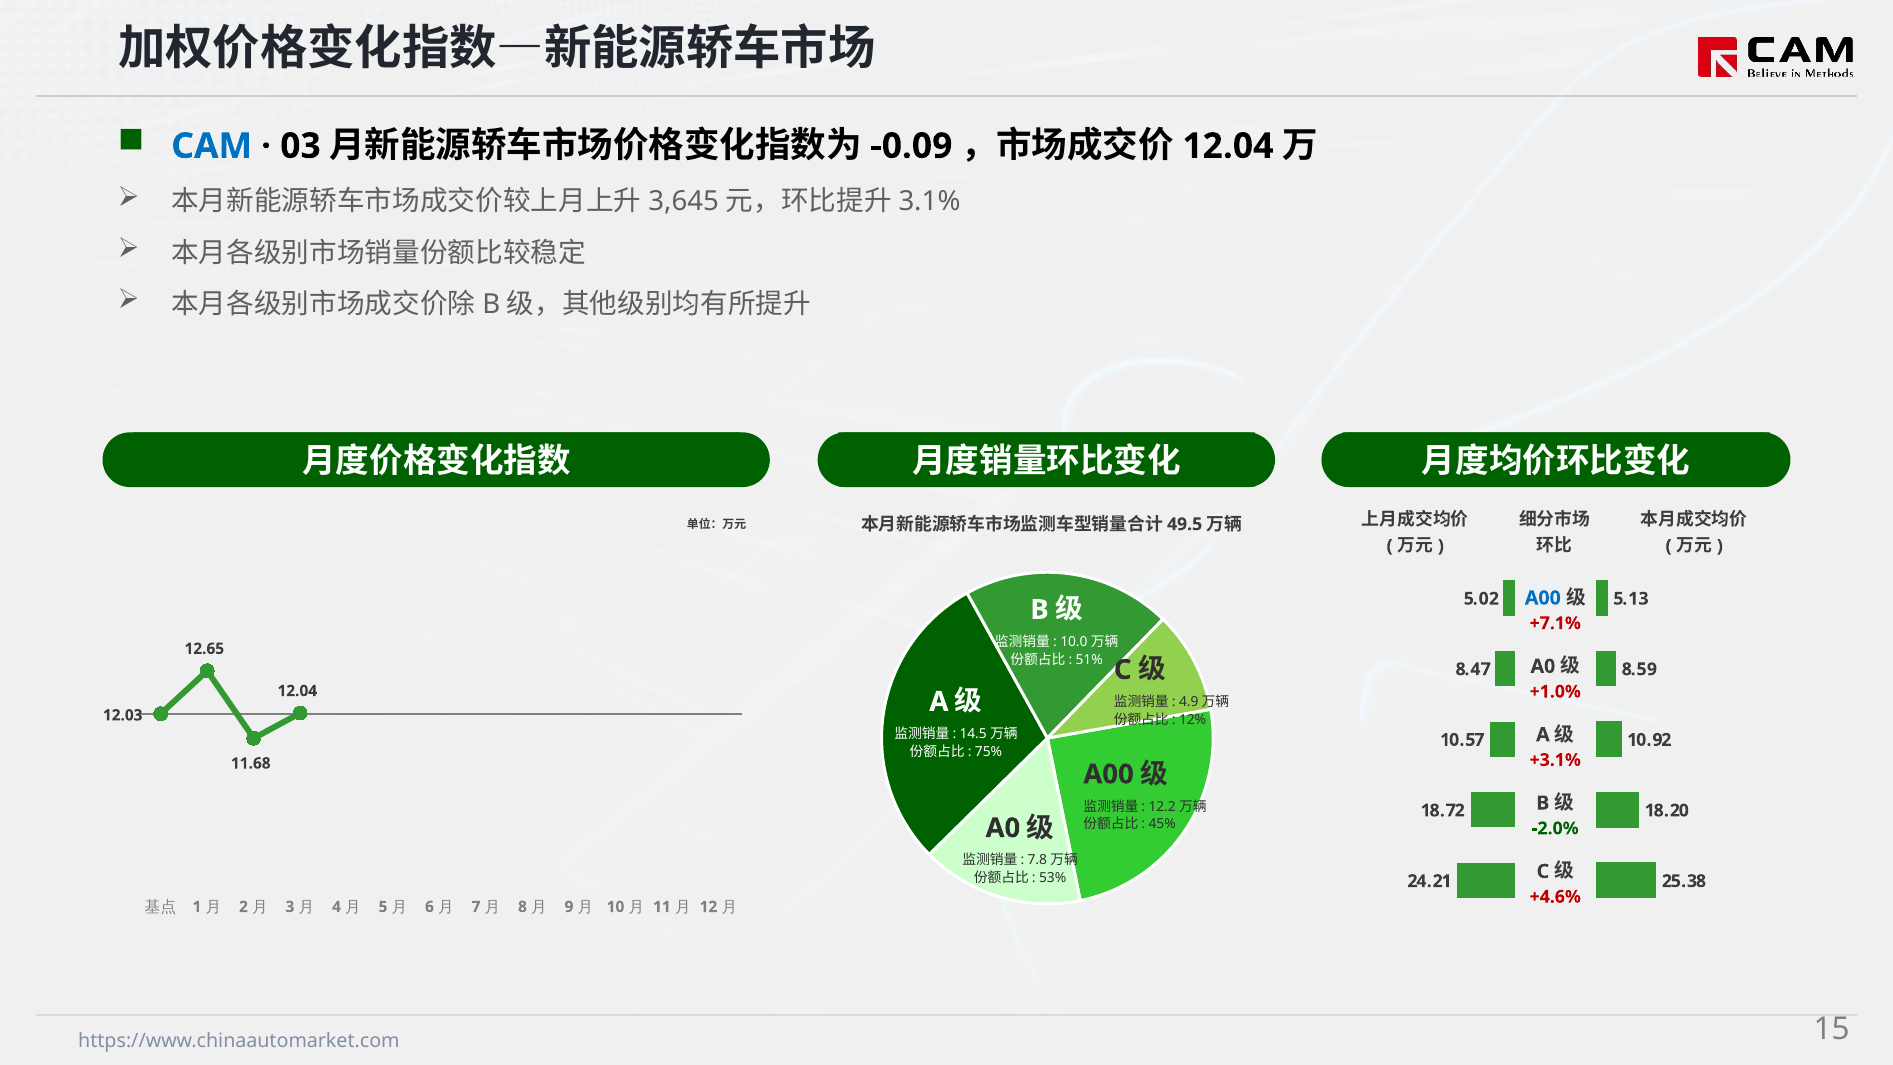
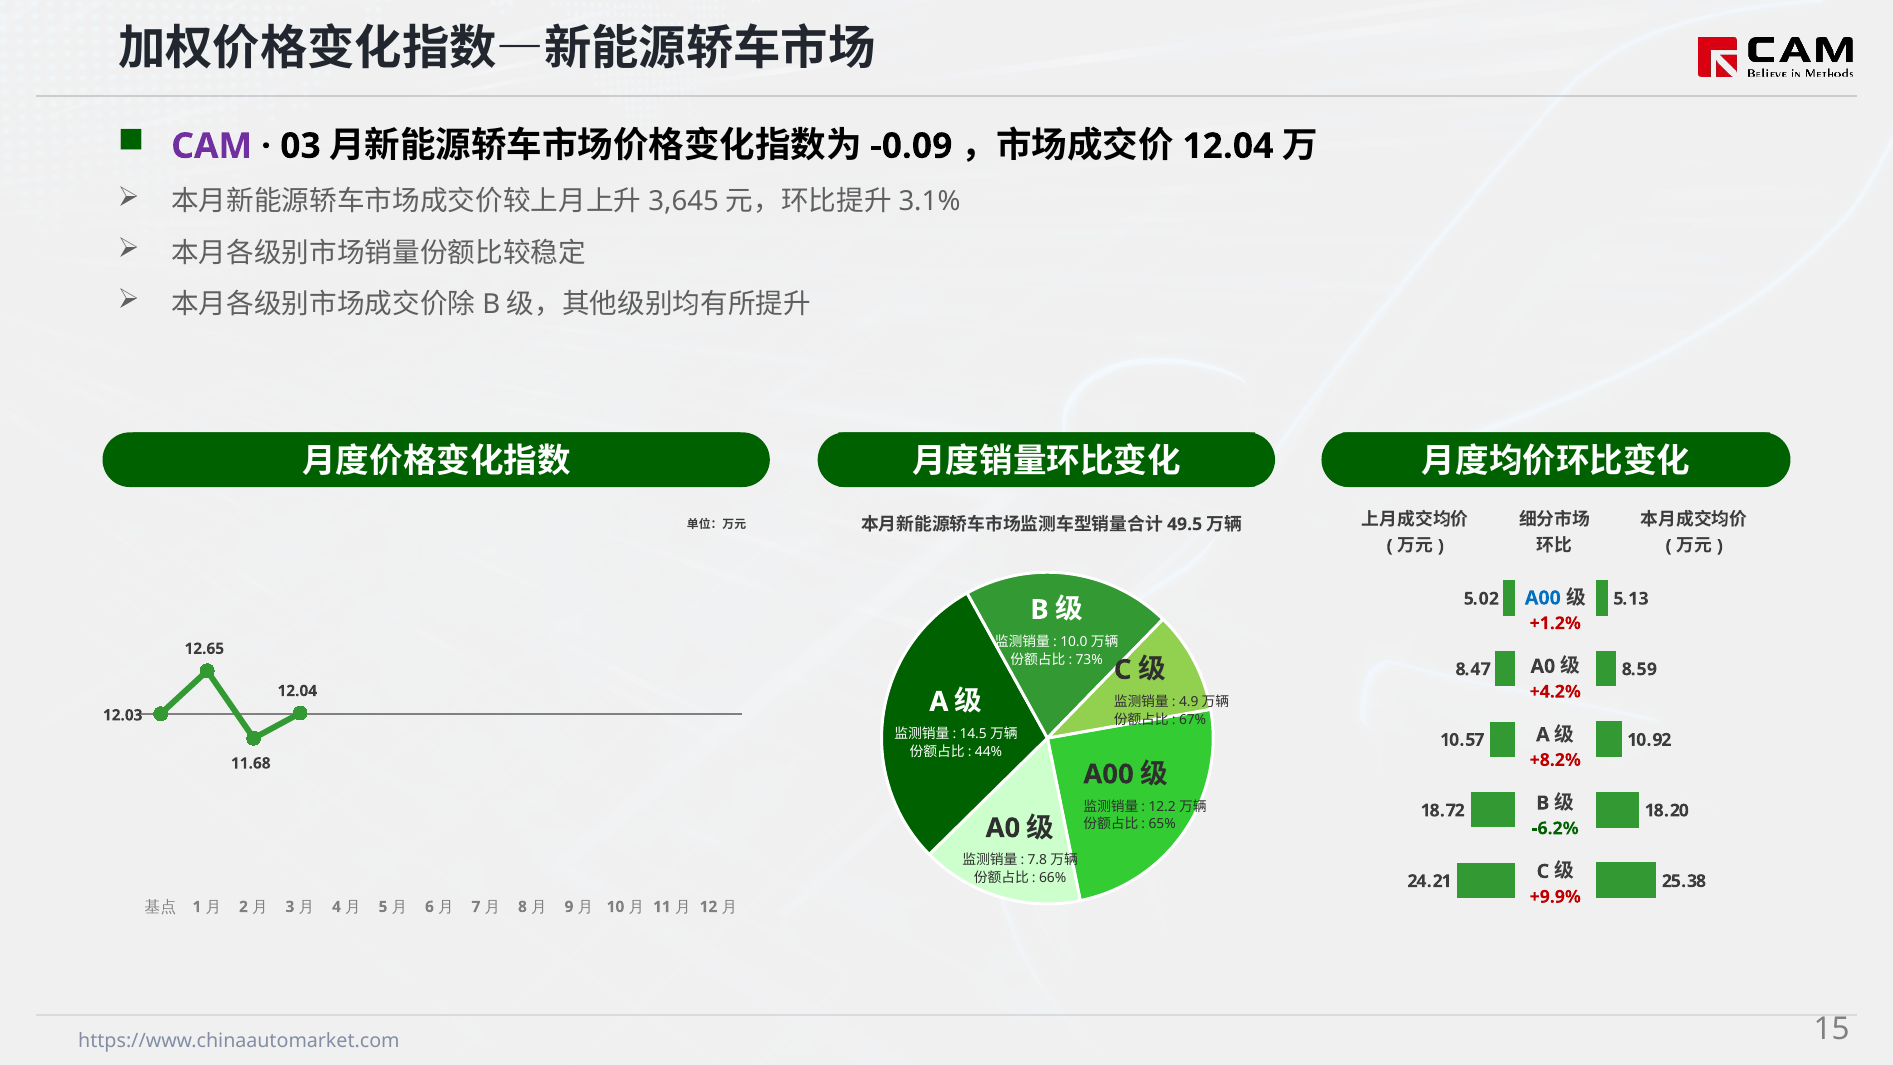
CAM colour: blue -> purple (212, 146)
+7.1%: +7.1% -> +1.2% (1555, 623)
51%: 51% -> 73% (1089, 660)
+1.0%: +1.0% -> +4.2% (1555, 692)
12%: 12% -> 67% (1193, 720)
75%: 75% -> 44% (989, 751)
+3.1%: +3.1% -> +8.2% (1555, 760)
45%: 45% -> 65% (1162, 824)
-2.0%: -2.0% -> -6.2% (1555, 828)
53%: 53% -> 66% (1053, 878)
+4.6%: +4.6% -> +9.9% (1555, 897)
